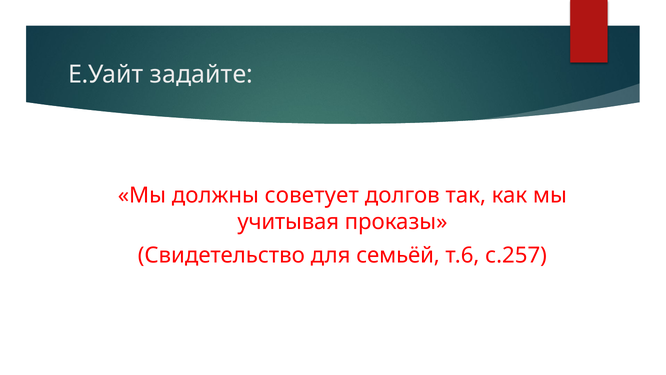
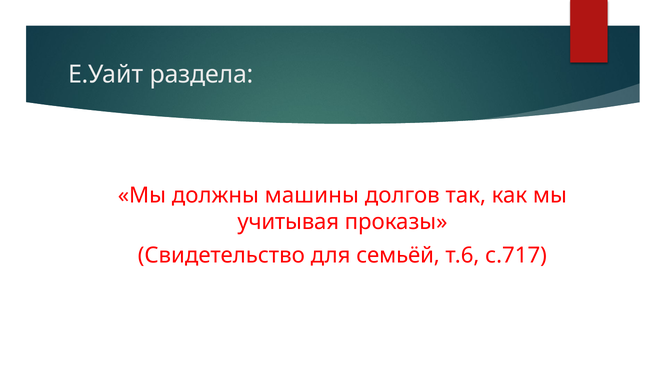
задайте: задайте -> раздела (202, 74)
советует: советует -> машины (312, 195)
с.257: с.257 -> с.717 (516, 255)
